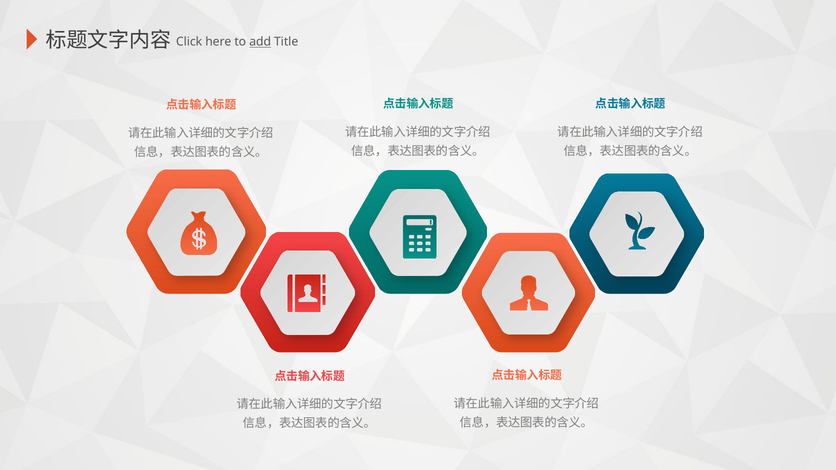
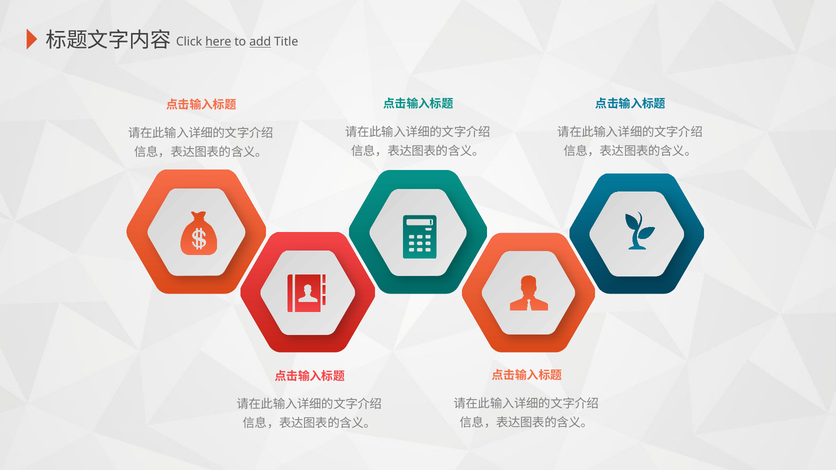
here underline: none -> present (218, 42)
